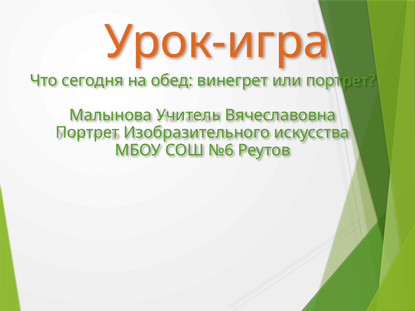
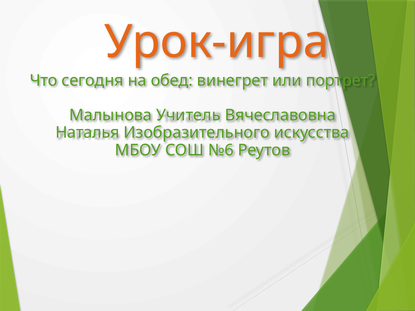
Портрет: Портрет -> Наталья (87, 133)
